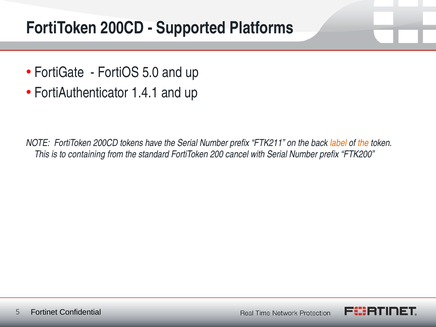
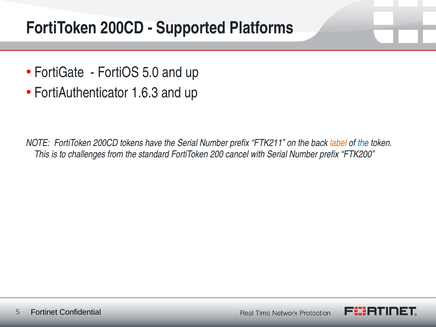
1.4.1: 1.4.1 -> 1.6.3 (145, 93)
the colour: orange -> blue (363, 143)
containing: containing -> challenges (87, 154)
